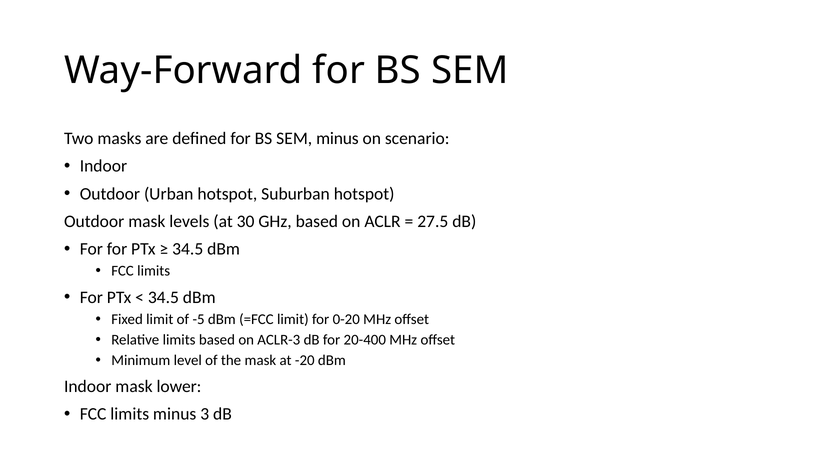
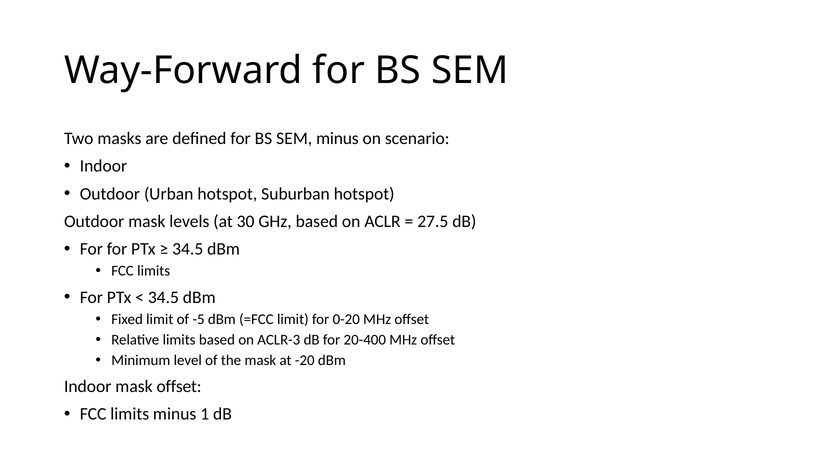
mask lower: lower -> offset (179, 386)
3: 3 -> 1 (205, 414)
